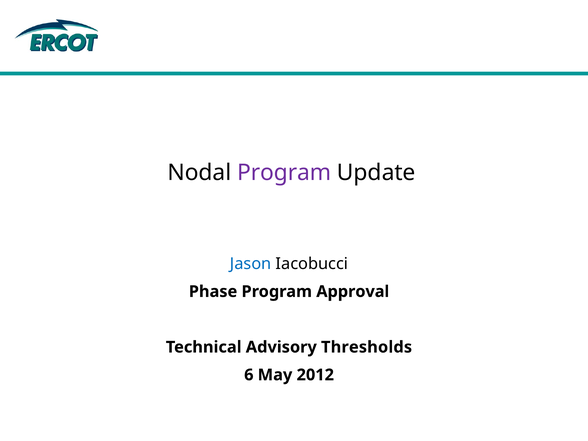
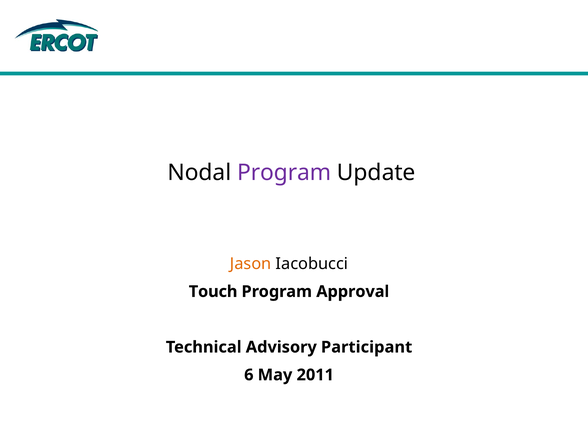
Jason colour: blue -> orange (251, 264)
Phase: Phase -> Touch (213, 292)
Thresholds: Thresholds -> Participant (367, 347)
2012: 2012 -> 2011 (315, 375)
